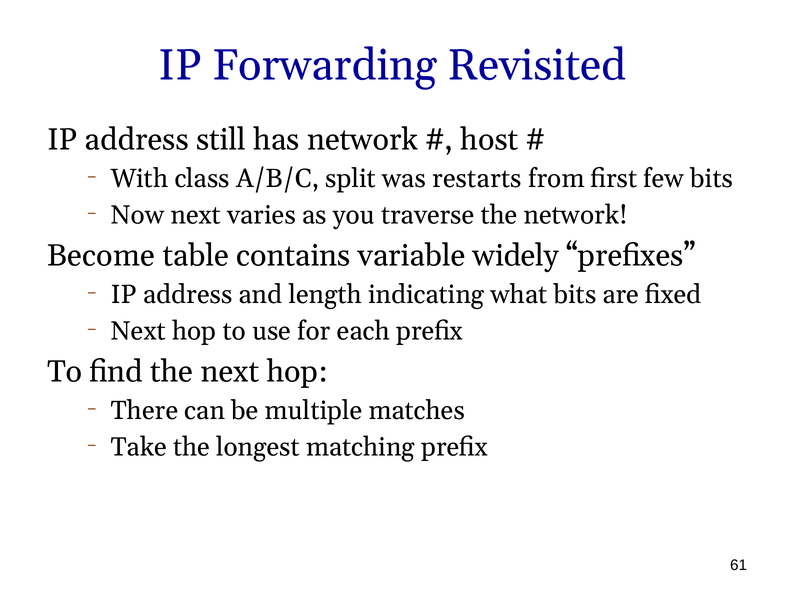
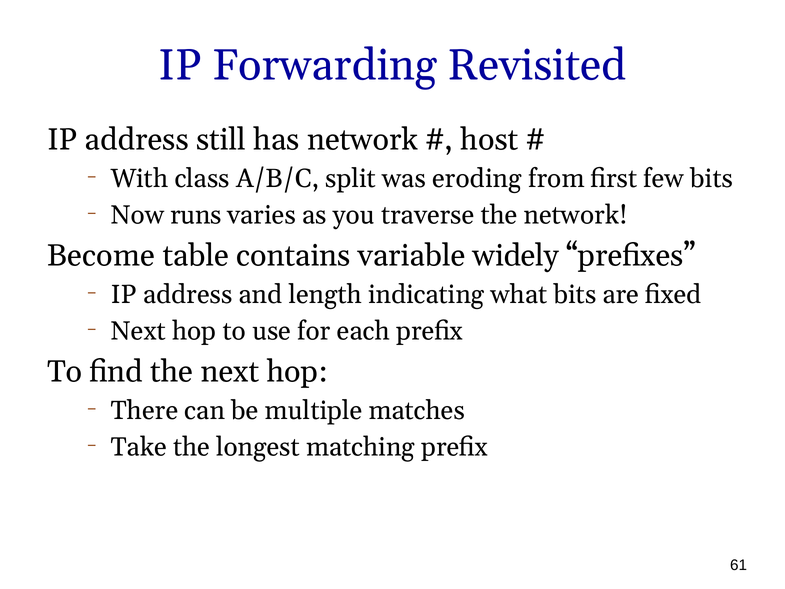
restarts: restarts -> eroding (477, 178)
Now next: next -> runs (196, 215)
